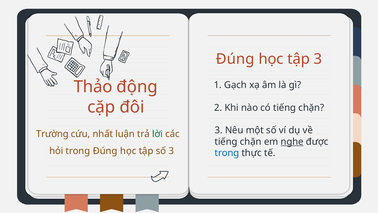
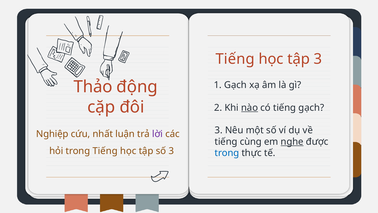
Đúng: Đúng -> Tiếng (235, 59)
nào underline: none -> present (250, 107)
có tiếng chặn: chặn -> gạch (311, 107)
Trường: Trường -> Nghiệp (52, 134)
lời colour: green -> purple (158, 134)
chặn: chặn -> cùng (251, 141)
trong Đúng: Đúng -> Tiếng (105, 151)
